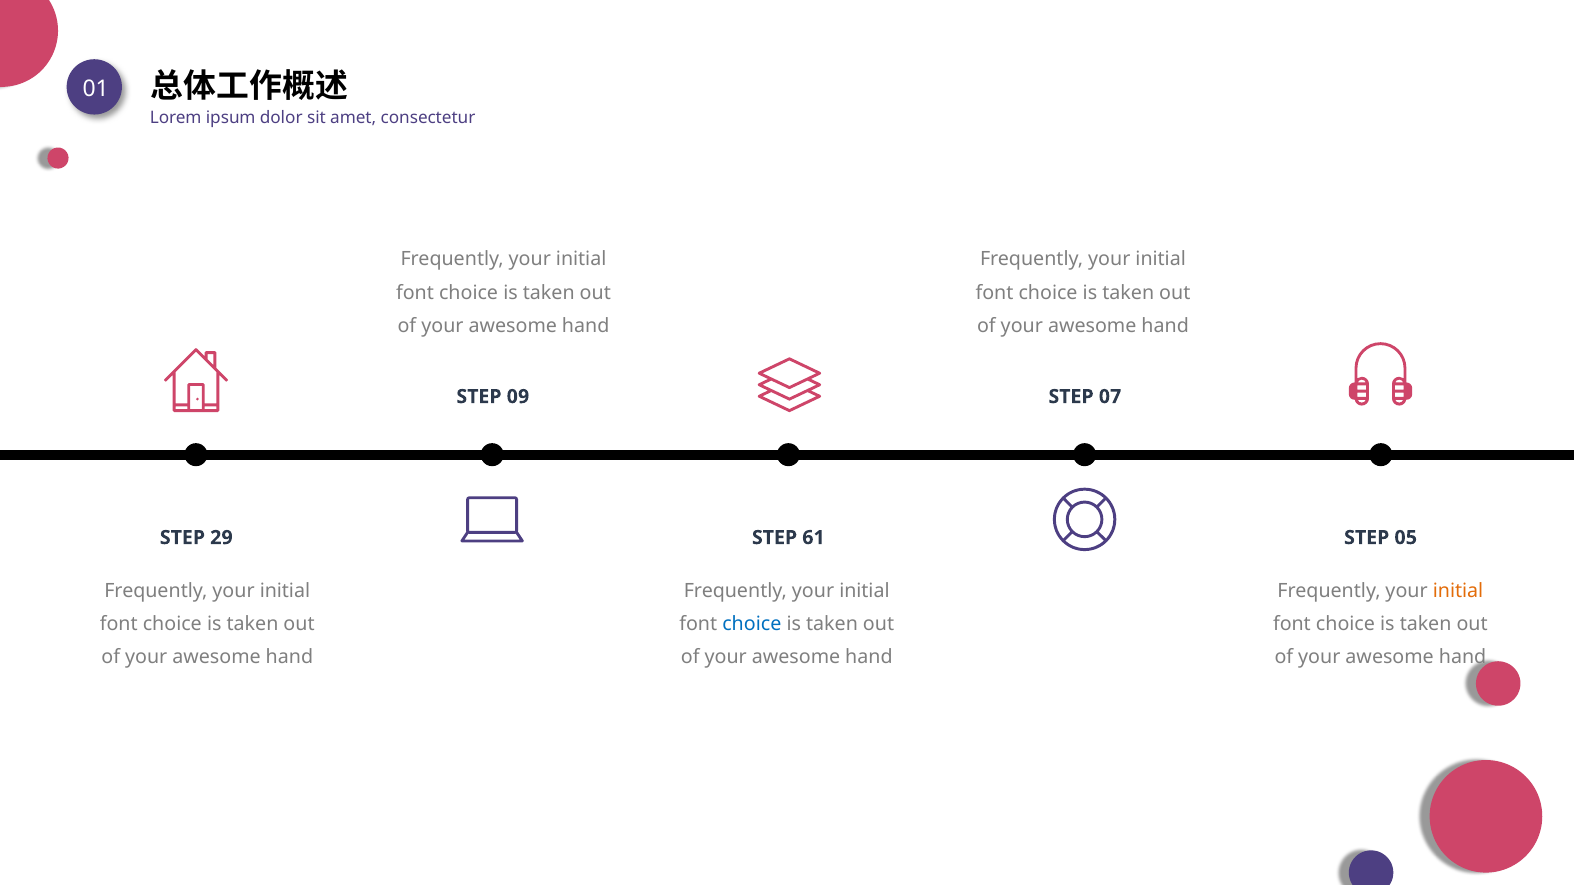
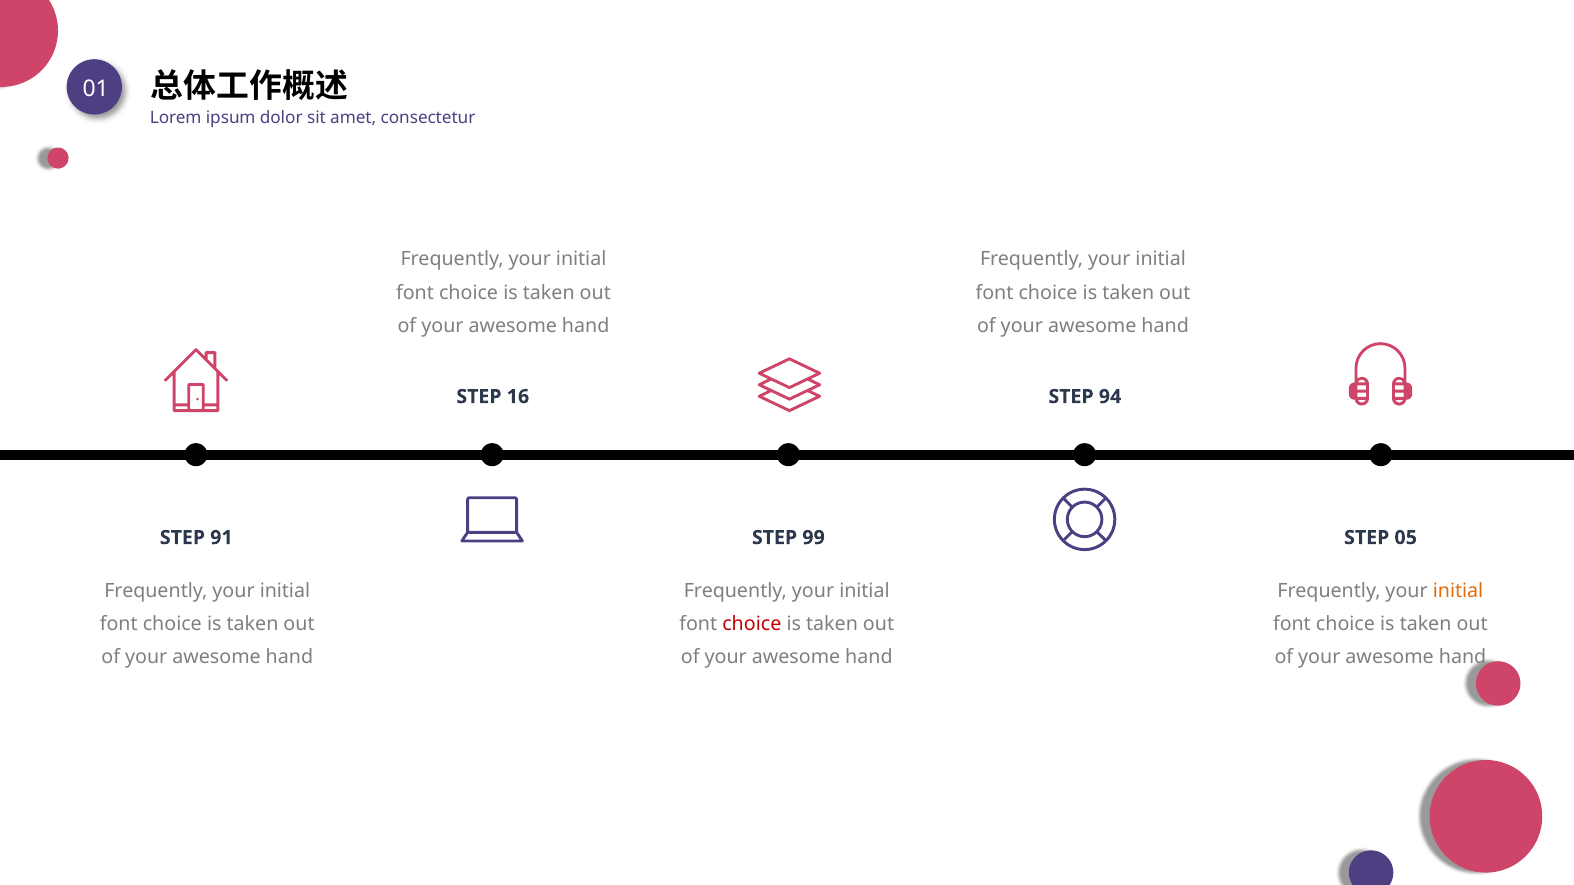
09: 09 -> 16 (518, 397)
07: 07 -> 94 (1110, 397)
29: 29 -> 91 (221, 538)
61: 61 -> 99 (814, 538)
choice colour: blue -> red (752, 625)
